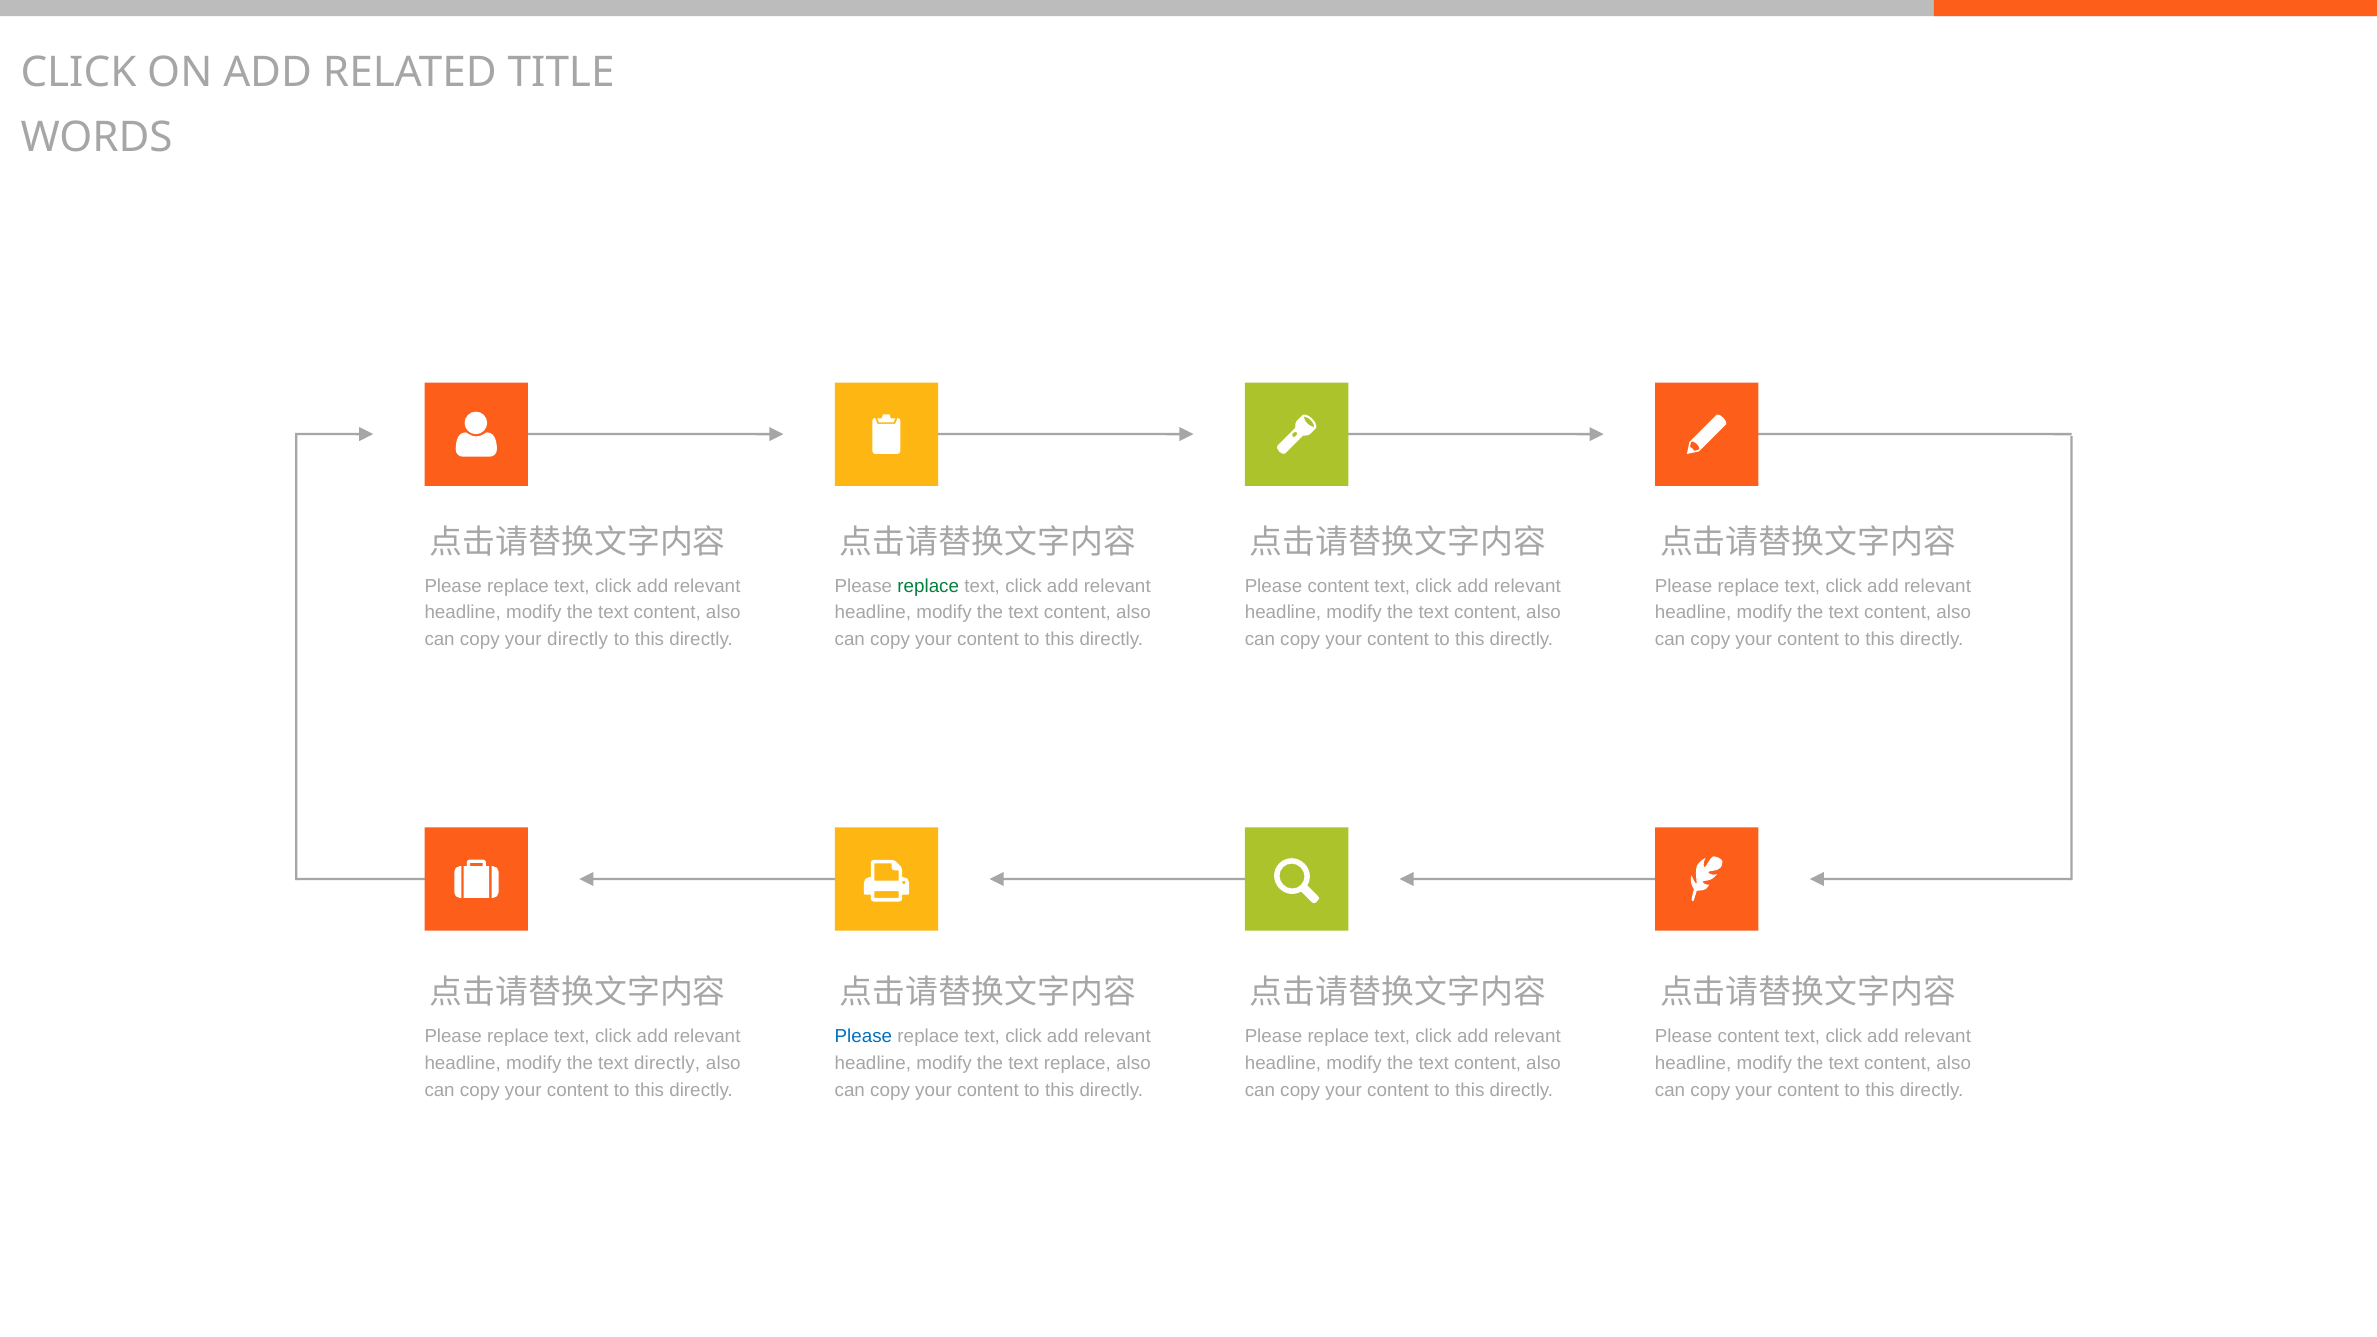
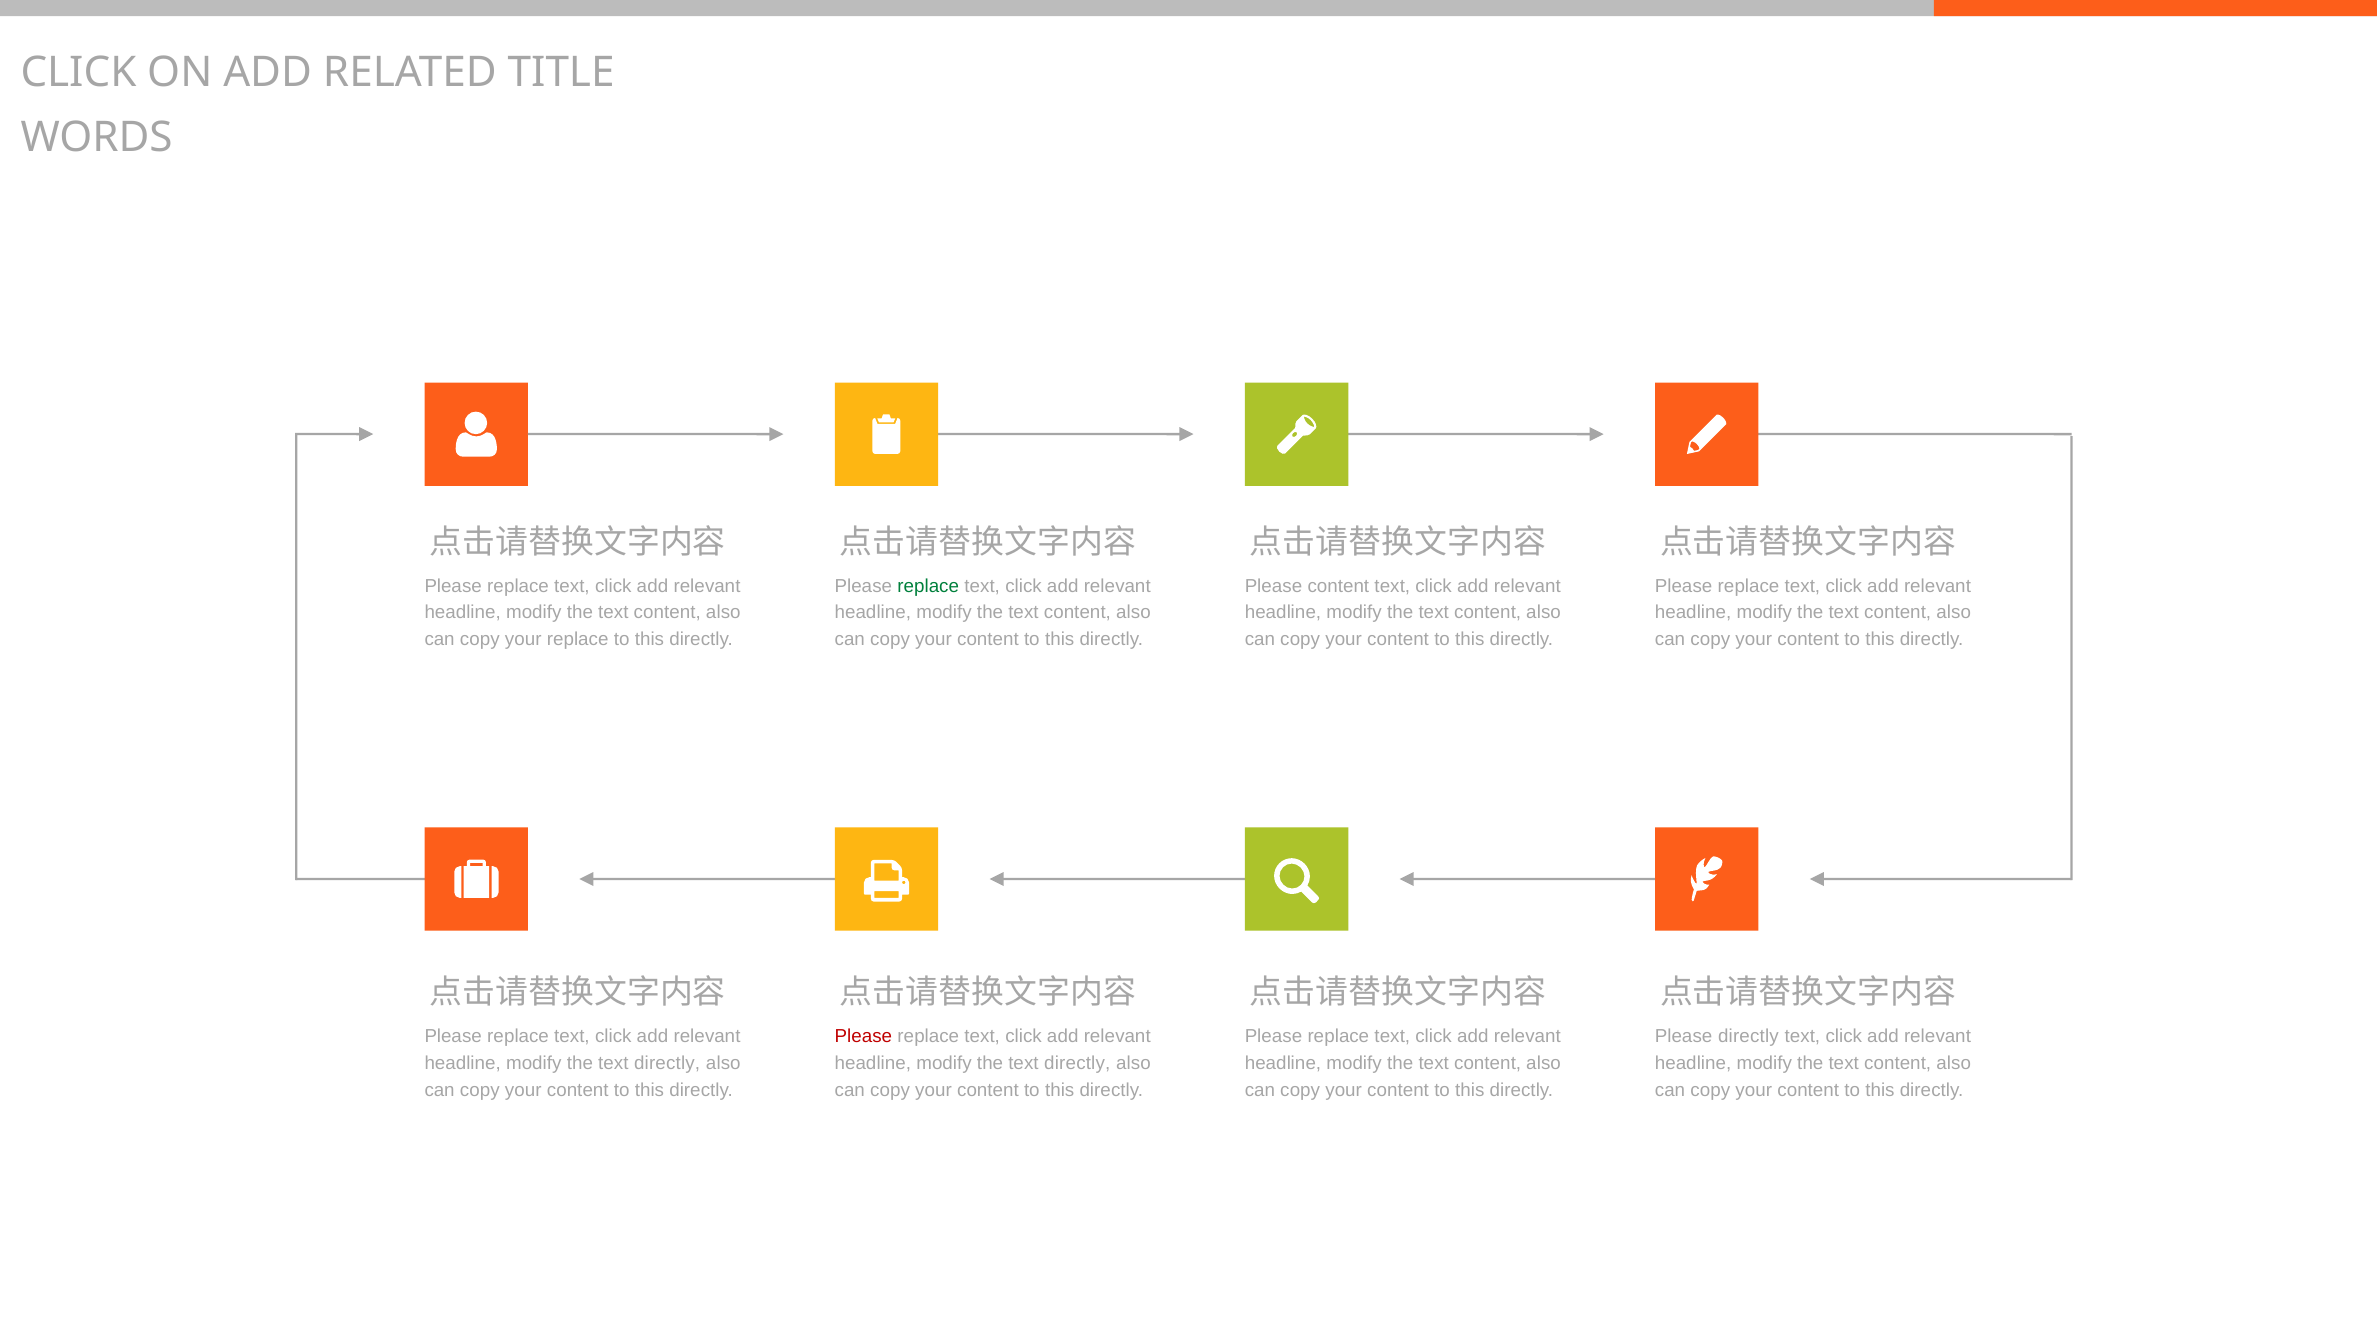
your directly: directly -> replace (578, 640)
Please colour: blue -> red (863, 1036)
content: content -> directly (1748, 1036)
replace: replace -> directly (1077, 1063)
